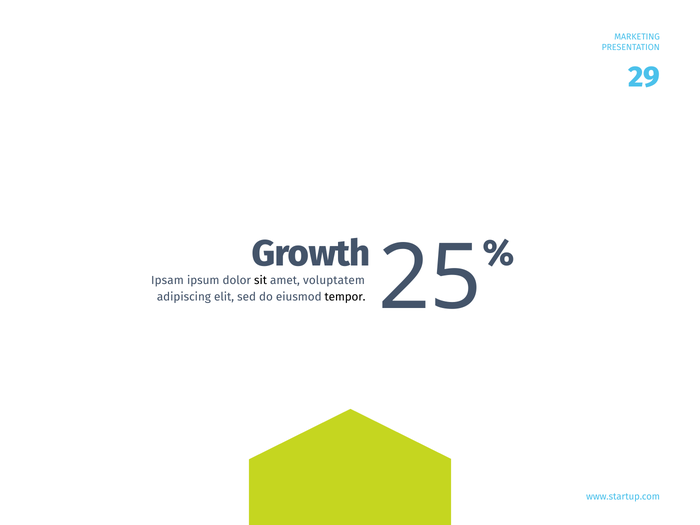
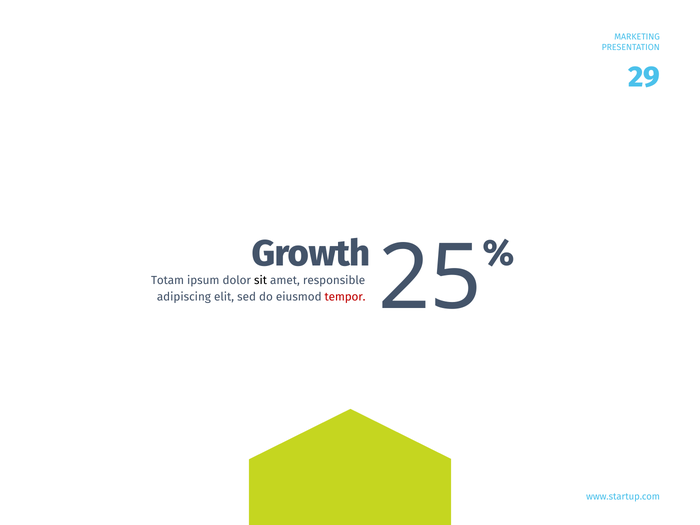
Ipsam: Ipsam -> Totam (168, 280)
voluptatem: voluptatem -> responsible (334, 280)
tempor colour: black -> red (345, 297)
